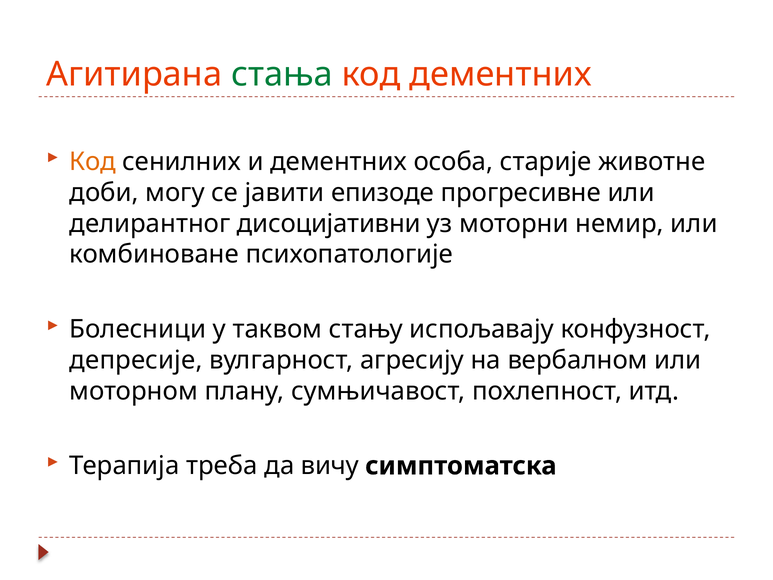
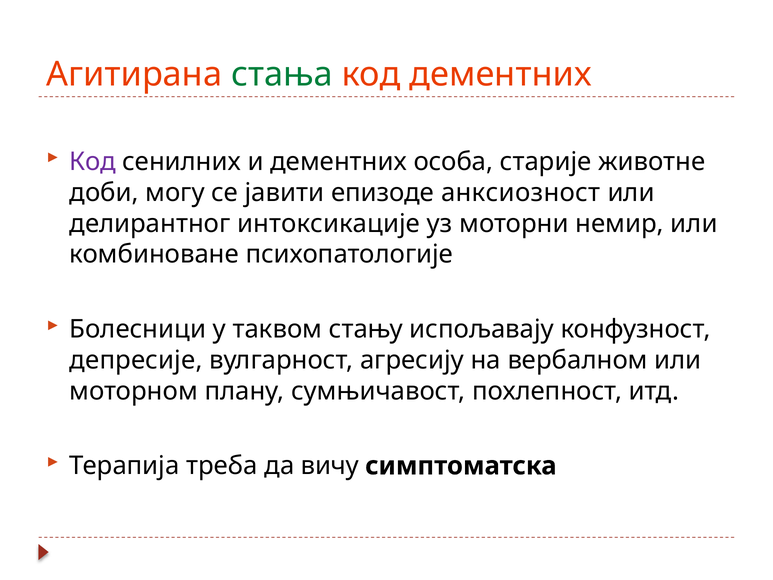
Код colour: orange -> purple (93, 162)
прогресивне: прогресивне -> анксиозност (521, 193)
дисоцијативни: дисоцијативни -> интоксикације (329, 223)
